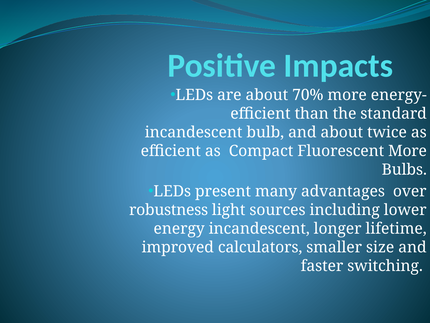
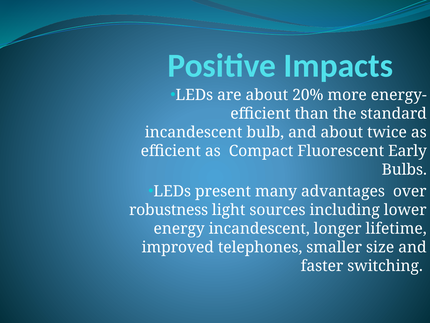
70%: 70% -> 20% (308, 95)
Fluorescent More: More -> Early (407, 151)
calculators: calculators -> telephones (260, 247)
